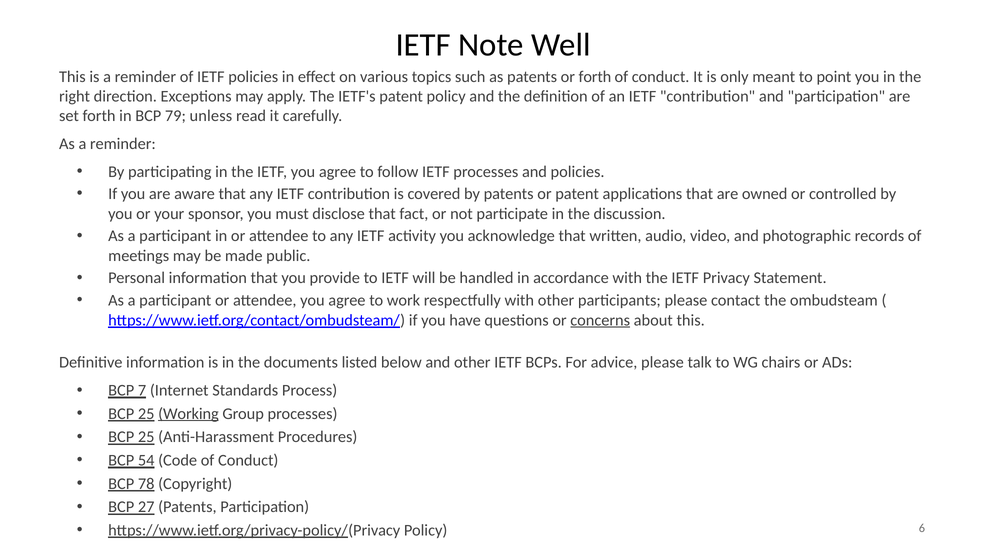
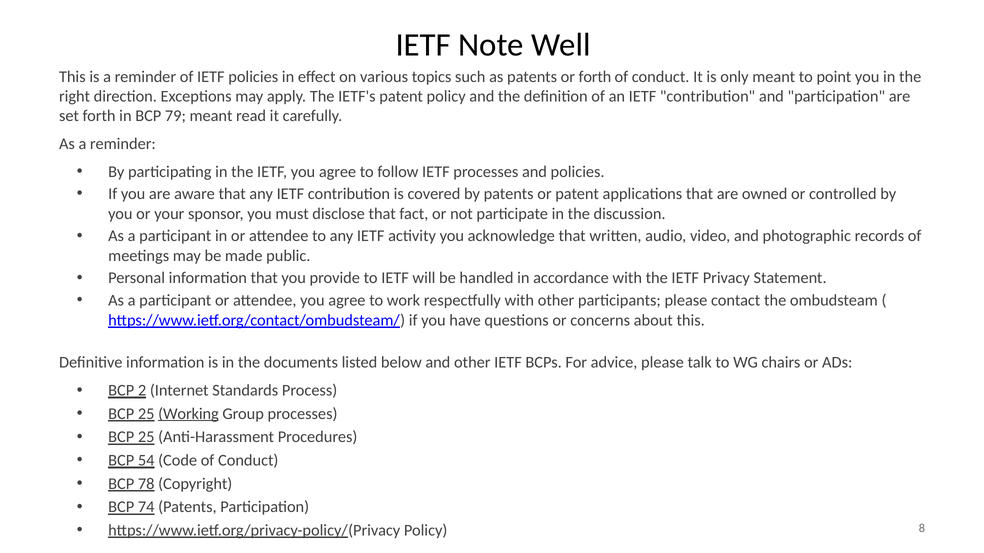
79 unless: unless -> meant (211, 116)
concerns underline: present -> none (600, 320)
7: 7 -> 2 (142, 391)
27: 27 -> 74 (146, 507)
6: 6 -> 8 (922, 528)
